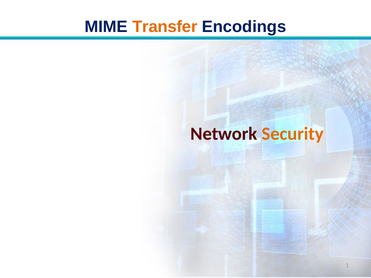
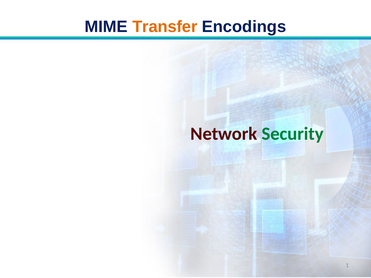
Security colour: orange -> green (293, 134)
